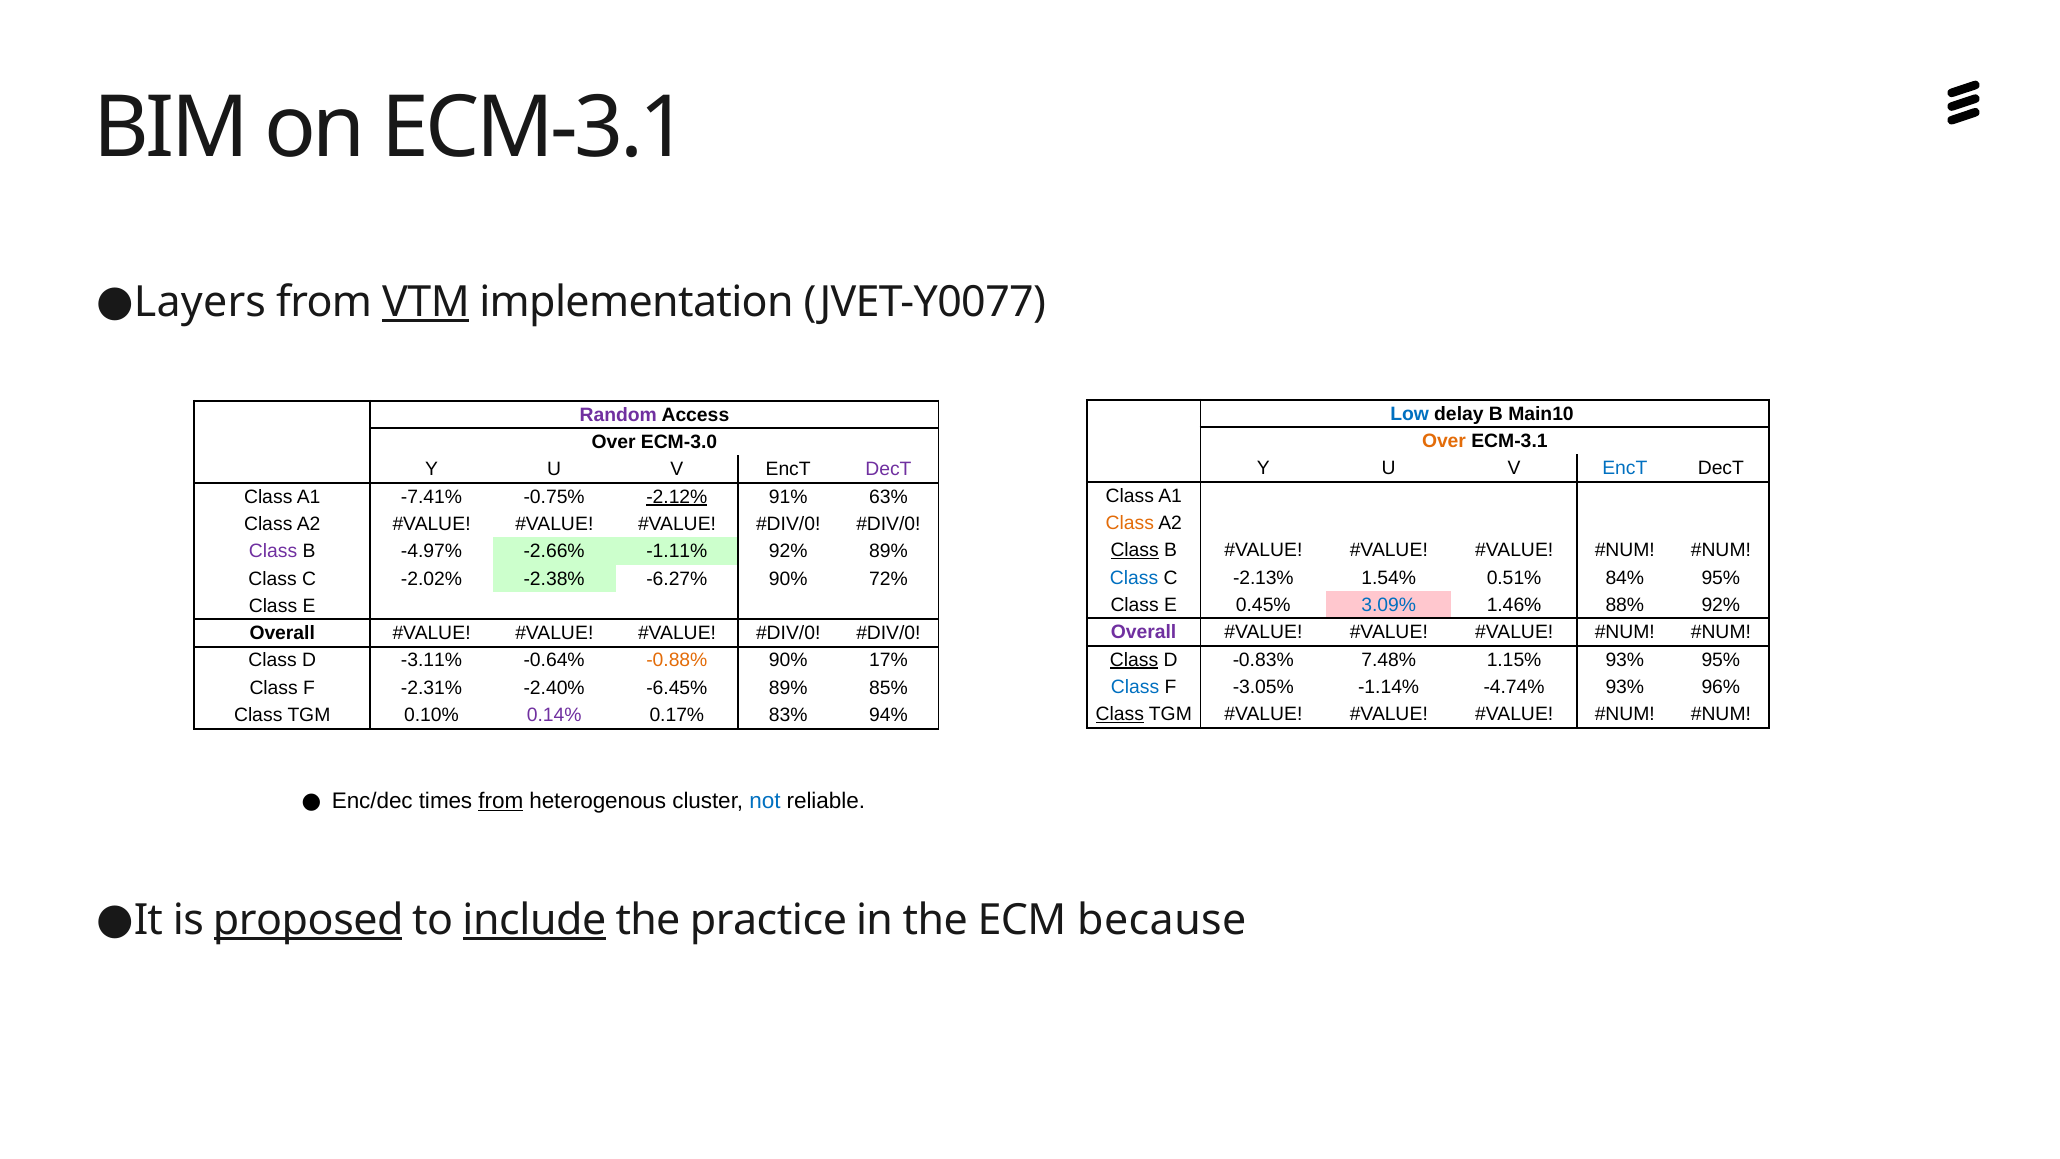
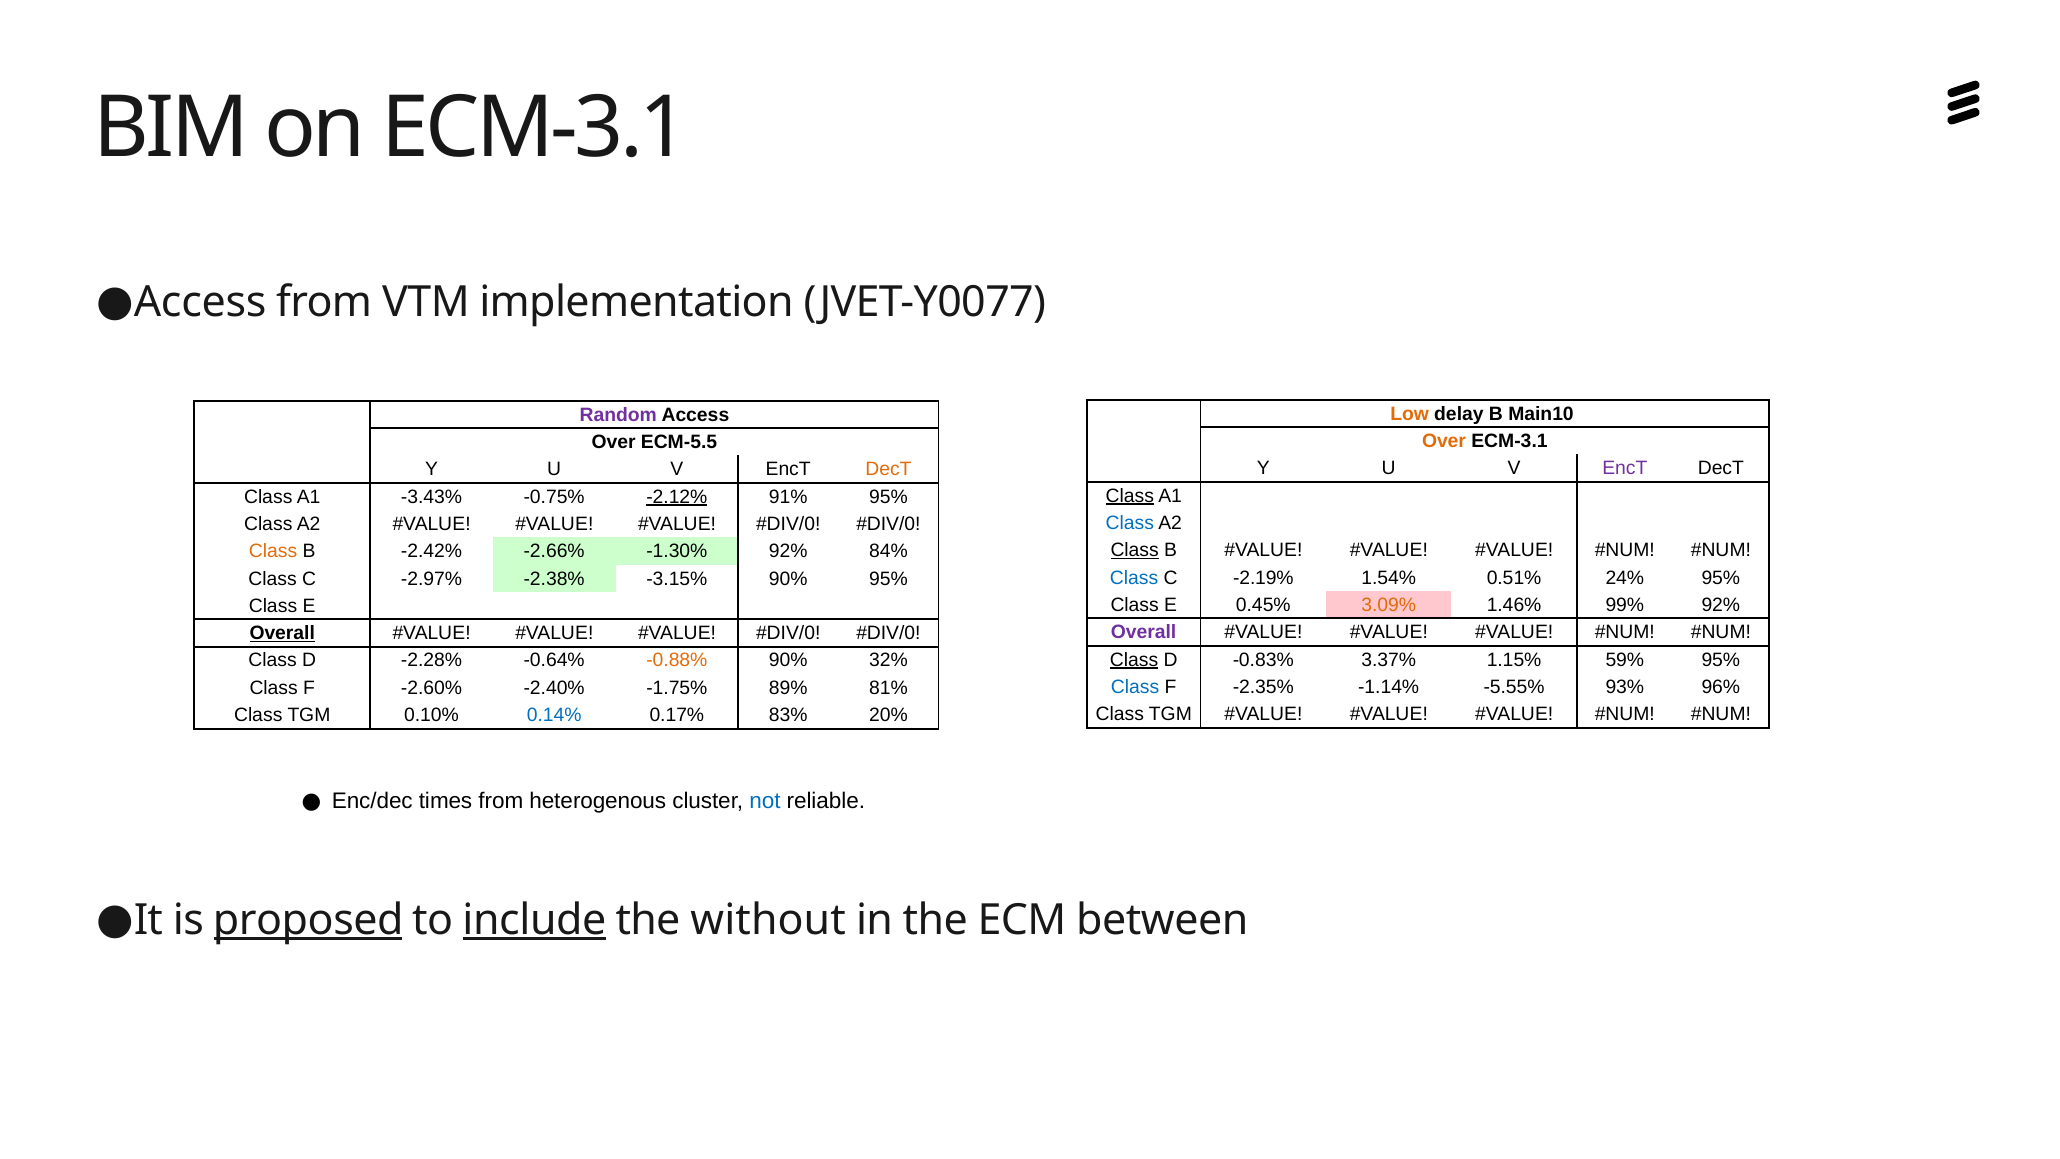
Layers: Layers -> Access (200, 302)
VTM underline: present -> none (426, 302)
Low colour: blue -> orange (1410, 414)
ECM-3.0: ECM-3.0 -> ECM-5.5 (679, 442)
EncT colour: blue -> purple (1625, 468)
DecT colour: purple -> orange (888, 469)
Class underline: none -> present (1130, 496)
-7.41%: -7.41% -> -3.43% (431, 497)
91% 63%: 63% -> 95% (888, 497)
Class colour: orange -> blue (1130, 523)
Class colour: purple -> orange (273, 551)
-4.97%: -4.97% -> -2.42% (431, 551)
-1.11%: -1.11% -> -1.30% (677, 551)
92% 89%: 89% -> 84% (888, 551)
-2.13%: -2.13% -> -2.19% (1263, 578)
84%: 84% -> 24% (1625, 578)
-2.02%: -2.02% -> -2.97% (431, 579)
-6.27%: -6.27% -> -3.15% (677, 579)
90% 72%: 72% -> 95% (888, 579)
3.09% colour: blue -> orange (1389, 605)
88%: 88% -> 99% (1625, 605)
Overall underline: none -> present (282, 633)
7.48%: 7.48% -> 3.37% (1389, 659)
1.15% 93%: 93% -> 59% (1625, 659)
-3.11%: -3.11% -> -2.28% (431, 660)
17%: 17% -> 32% (888, 660)
-3.05%: -3.05% -> -2.35% (1263, 687)
-4.74%: -4.74% -> -5.55% (1514, 687)
-2.31%: -2.31% -> -2.60% (431, 688)
-6.45%: -6.45% -> -1.75% (677, 688)
85%: 85% -> 81% (888, 688)
Class underline: present -> none (1120, 714)
0.14% colour: purple -> blue (554, 715)
94%: 94% -> 20% (888, 715)
from underline: present -> none (501, 801)
practice: practice -> without (768, 920)
because: because -> between (1162, 920)
